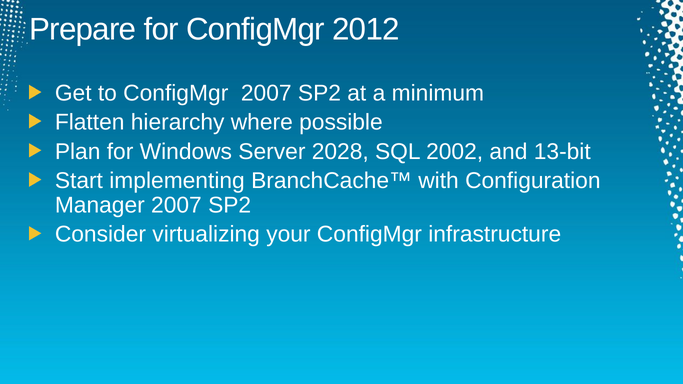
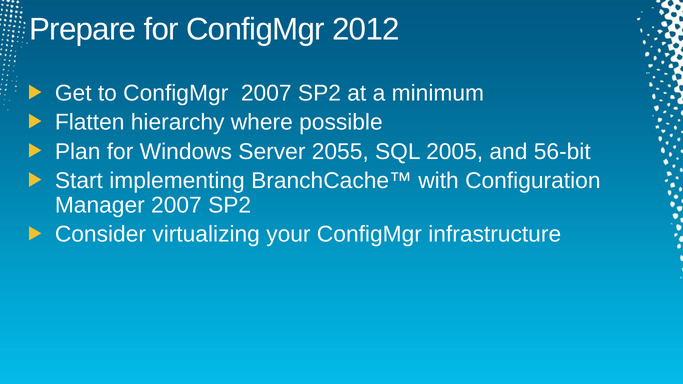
2028: 2028 -> 2055 (340, 152)
2002: 2002 -> 2005 (455, 152)
13-bit: 13-bit -> 56-bit (562, 152)
